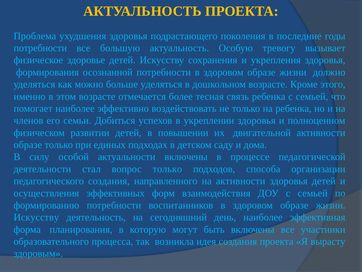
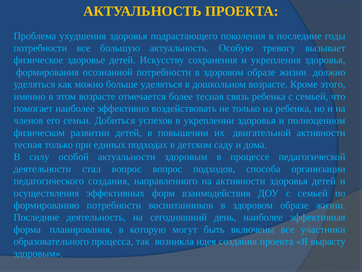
образе: образе -> тесная (28, 145)
актуальности включены: включены -> здоровым (186, 157)
вопрос только: только -> вопрос (167, 169)
Искусству: Искусству -> Последние (36, 217)
